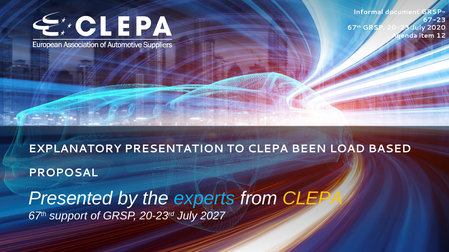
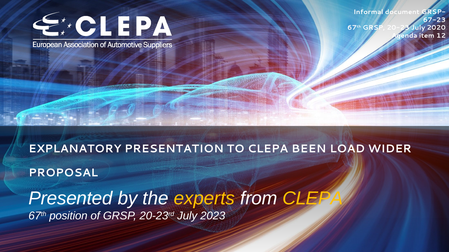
BASED: BASED -> WIDER (390, 149)
experts colour: light blue -> yellow (204, 199)
support: support -> position (68, 216)
2027: 2027 -> 2023 (213, 216)
